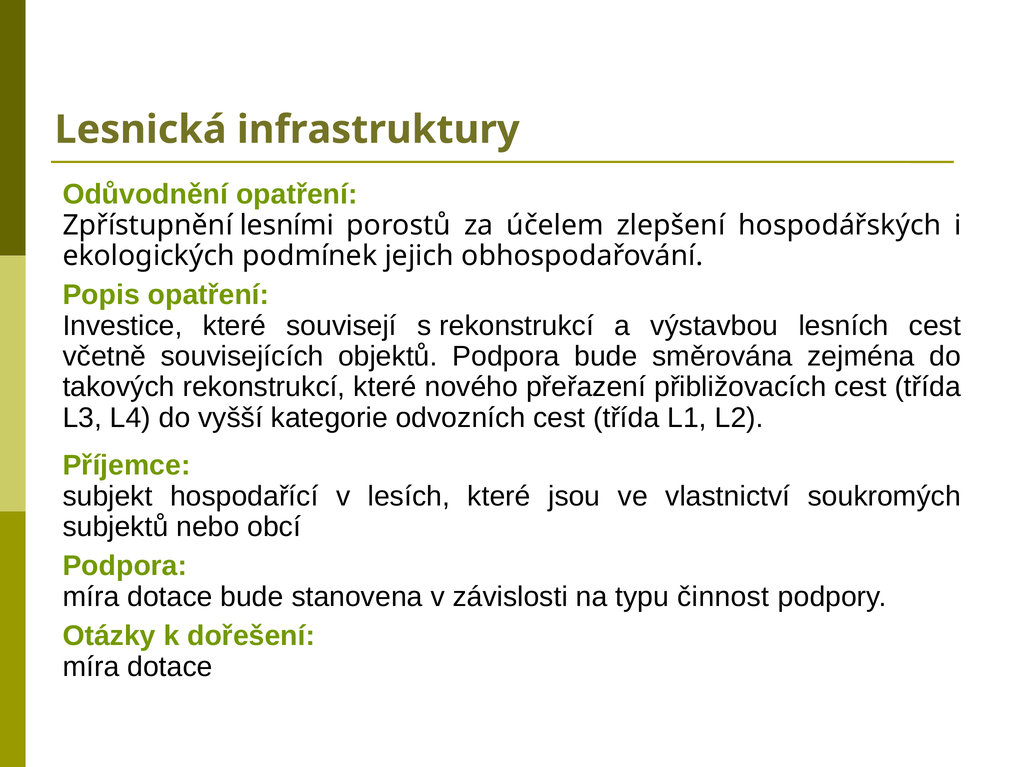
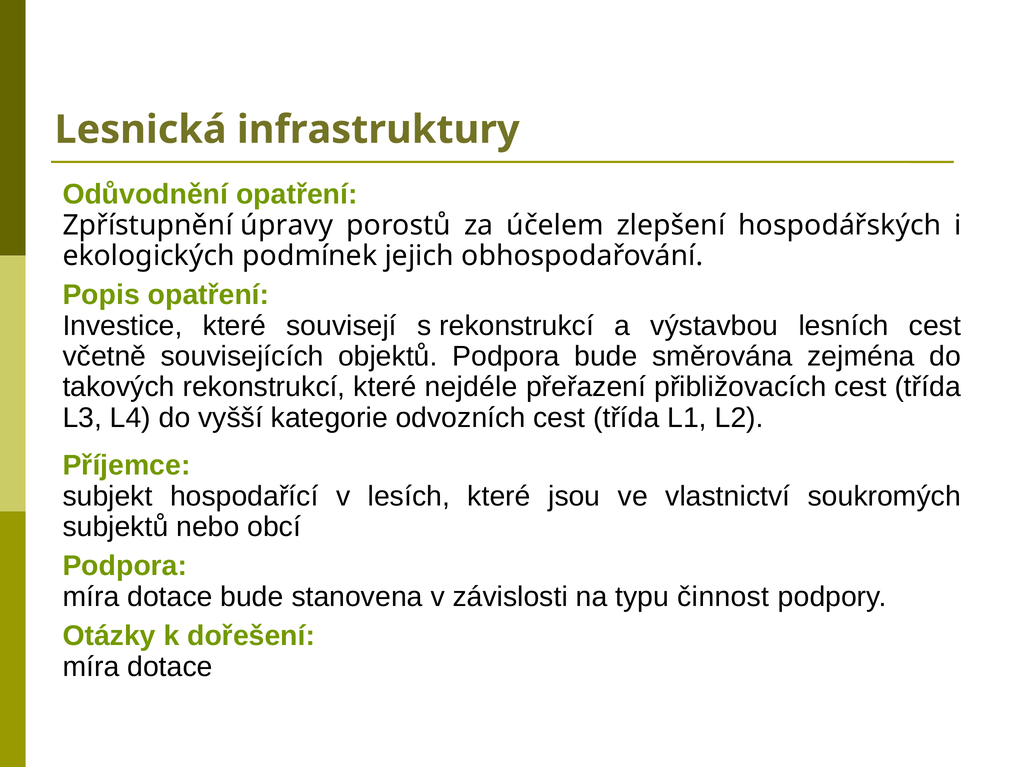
lesními: lesními -> úpravy (287, 225)
nového: nového -> nejdéle (471, 387)
